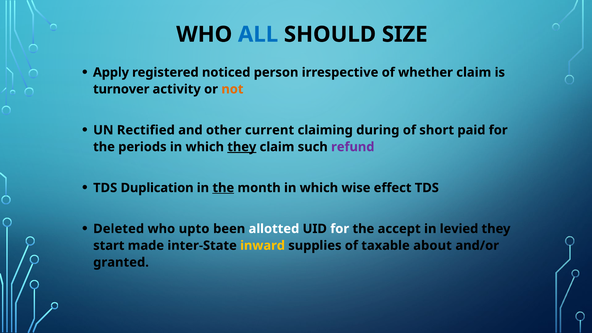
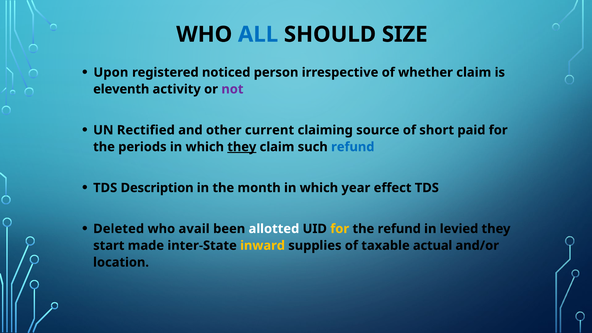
Apply: Apply -> Upon (111, 72)
turnover: turnover -> eleventh (121, 89)
not colour: orange -> purple (232, 89)
during: during -> source (378, 130)
refund colour: purple -> blue (353, 147)
Duplication: Duplication -> Description (157, 188)
the underline: present -> none (223, 188)
wise: wise -> year (356, 188)
upto: upto -> avail (194, 229)
for colour: white -> yellow (340, 229)
the accept: accept -> refund (399, 229)
about: about -> actual (433, 246)
granted: granted -> location (121, 262)
